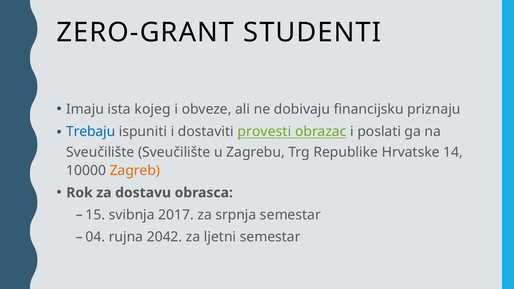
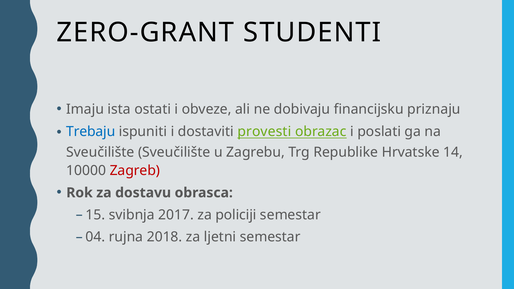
kojeg: kojeg -> ostati (153, 109)
Zagreb colour: orange -> red (135, 171)
srpnja: srpnja -> policiji (236, 215)
2042: 2042 -> 2018 (165, 237)
